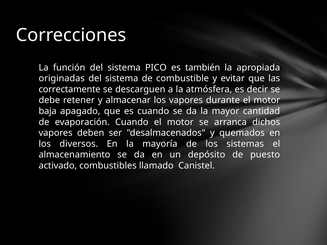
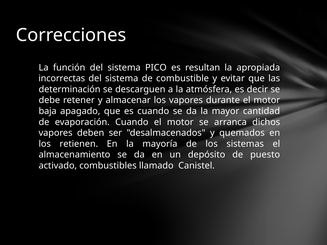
también: también -> resultan (203, 68)
originadas: originadas -> incorrectas (62, 79)
correctamente: correctamente -> determinación (70, 89)
diversos: diversos -> retienen (79, 144)
